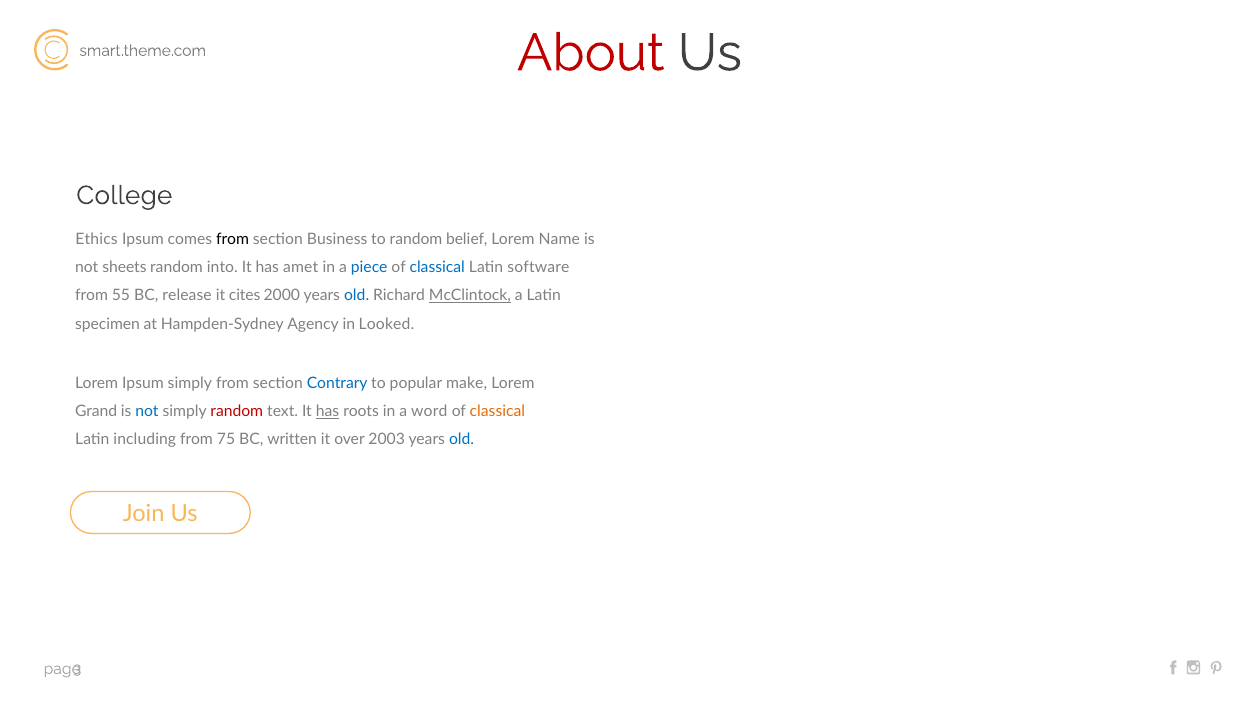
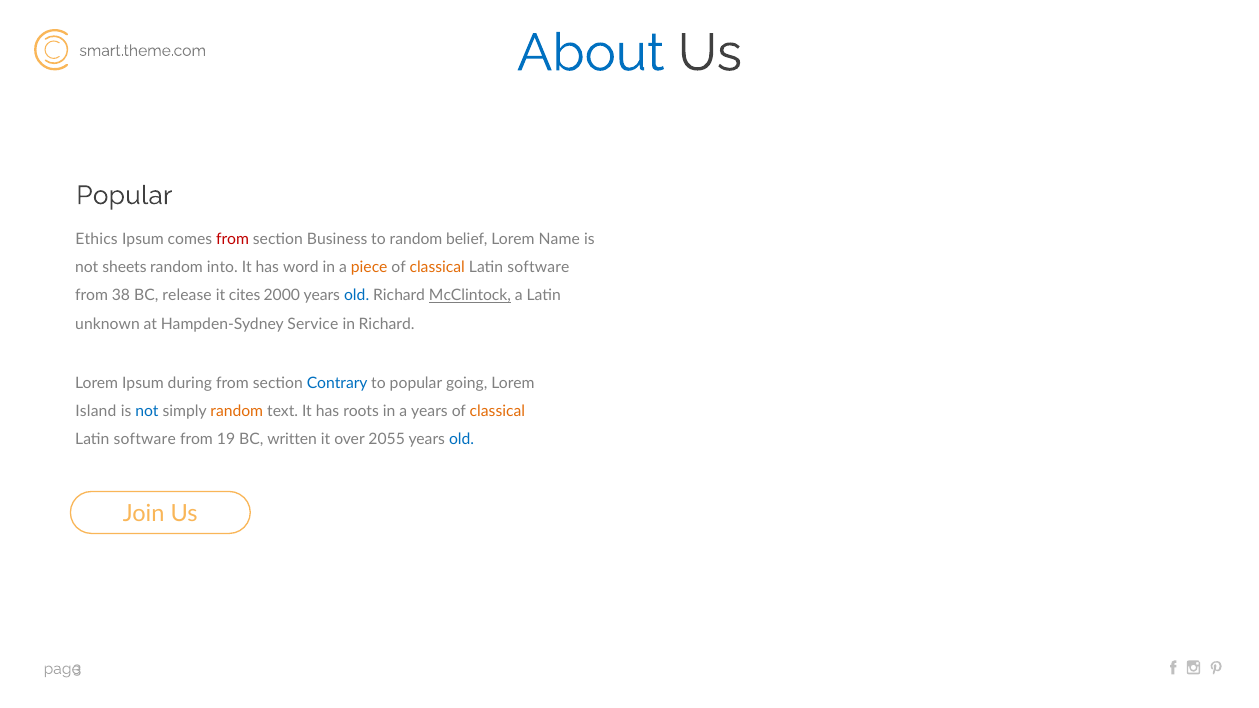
About colour: red -> blue (591, 53)
College: College -> Popular (124, 195)
from colour: black -> red (233, 239)
amet: amet -> word (301, 267)
piece colour: blue -> orange (369, 267)
classical colour: blue -> orange (437, 267)
55: 55 -> 38 (121, 296)
specimen: specimen -> unknown (108, 324)
Agency: Agency -> Service (313, 324)
in Looked: Looked -> Richard (387, 324)
Ipsum simply: simply -> during (190, 383)
make: make -> going (467, 383)
Grand: Grand -> Island (96, 411)
random colour: red -> orange (237, 411)
has underline: present -> none (328, 411)
a word: word -> years (429, 411)
including: including -> software (145, 440)
75: 75 -> 19 (226, 440)
2003: 2003 -> 2055 (387, 440)
